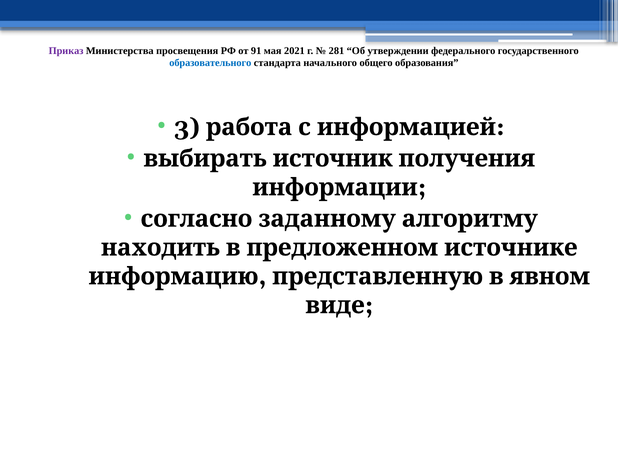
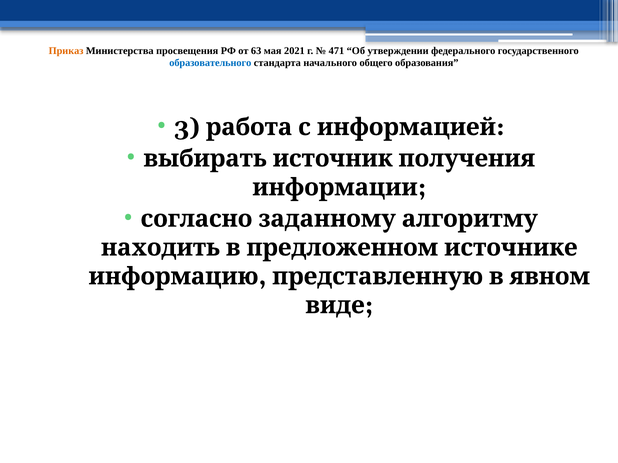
Приказ colour: purple -> orange (66, 51)
91: 91 -> 63 (256, 51)
281: 281 -> 471 (336, 51)
